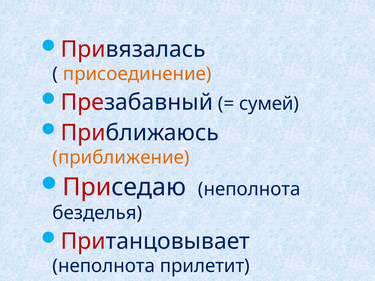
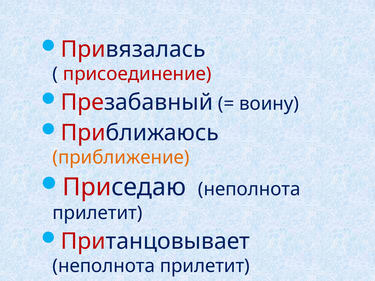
присоединение colour: orange -> red (137, 74)
сумей: сумей -> воину (269, 104)
безделья: безделья -> прилетит (97, 213)
